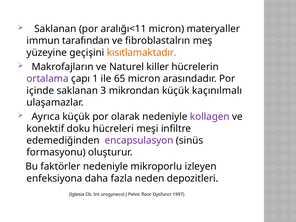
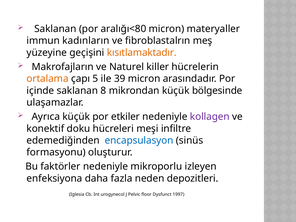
aralığı<11: aralığı<11 -> aralığı<80 (123, 29)
tarafından: tarafından -> kadınların (86, 41)
ortalama colour: purple -> orange (48, 79)
1: 1 -> 5 (95, 79)
65: 65 -> 39 (120, 79)
3: 3 -> 8 (103, 91)
kaçınılmalı: kaçınılmalı -> bölgesinde (217, 91)
olarak: olarak -> etkiler (126, 117)
encapsulasyon colour: purple -> blue (139, 140)
